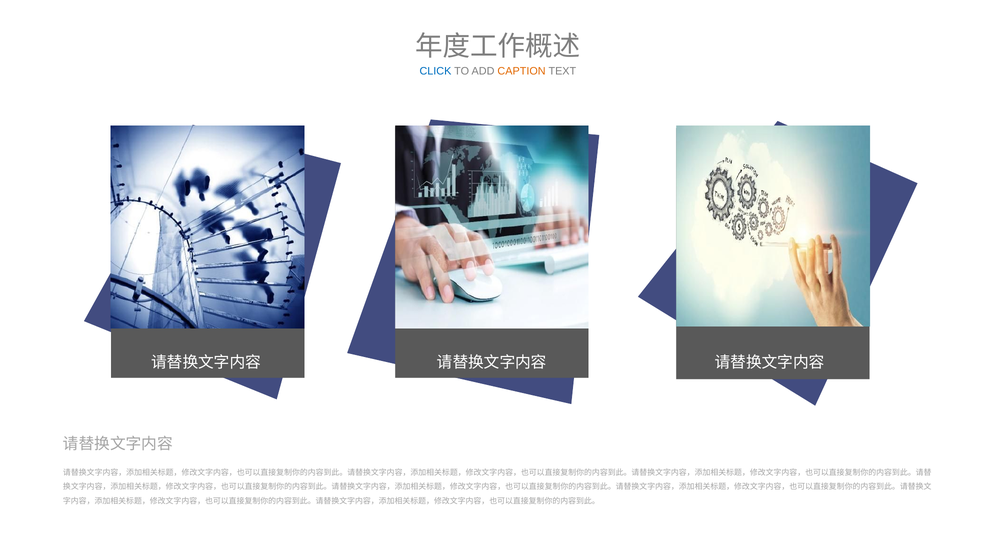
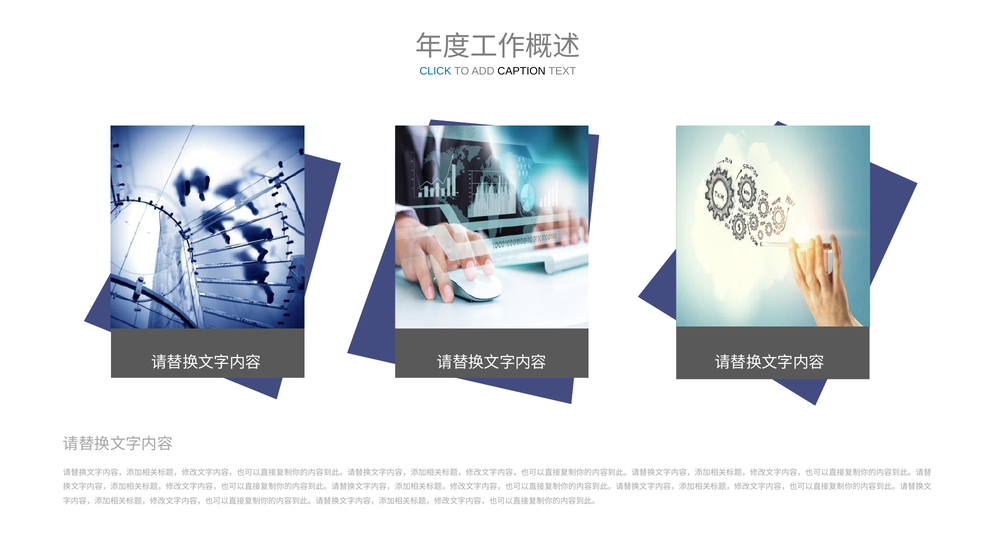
CAPTION colour: orange -> black (522, 71)
